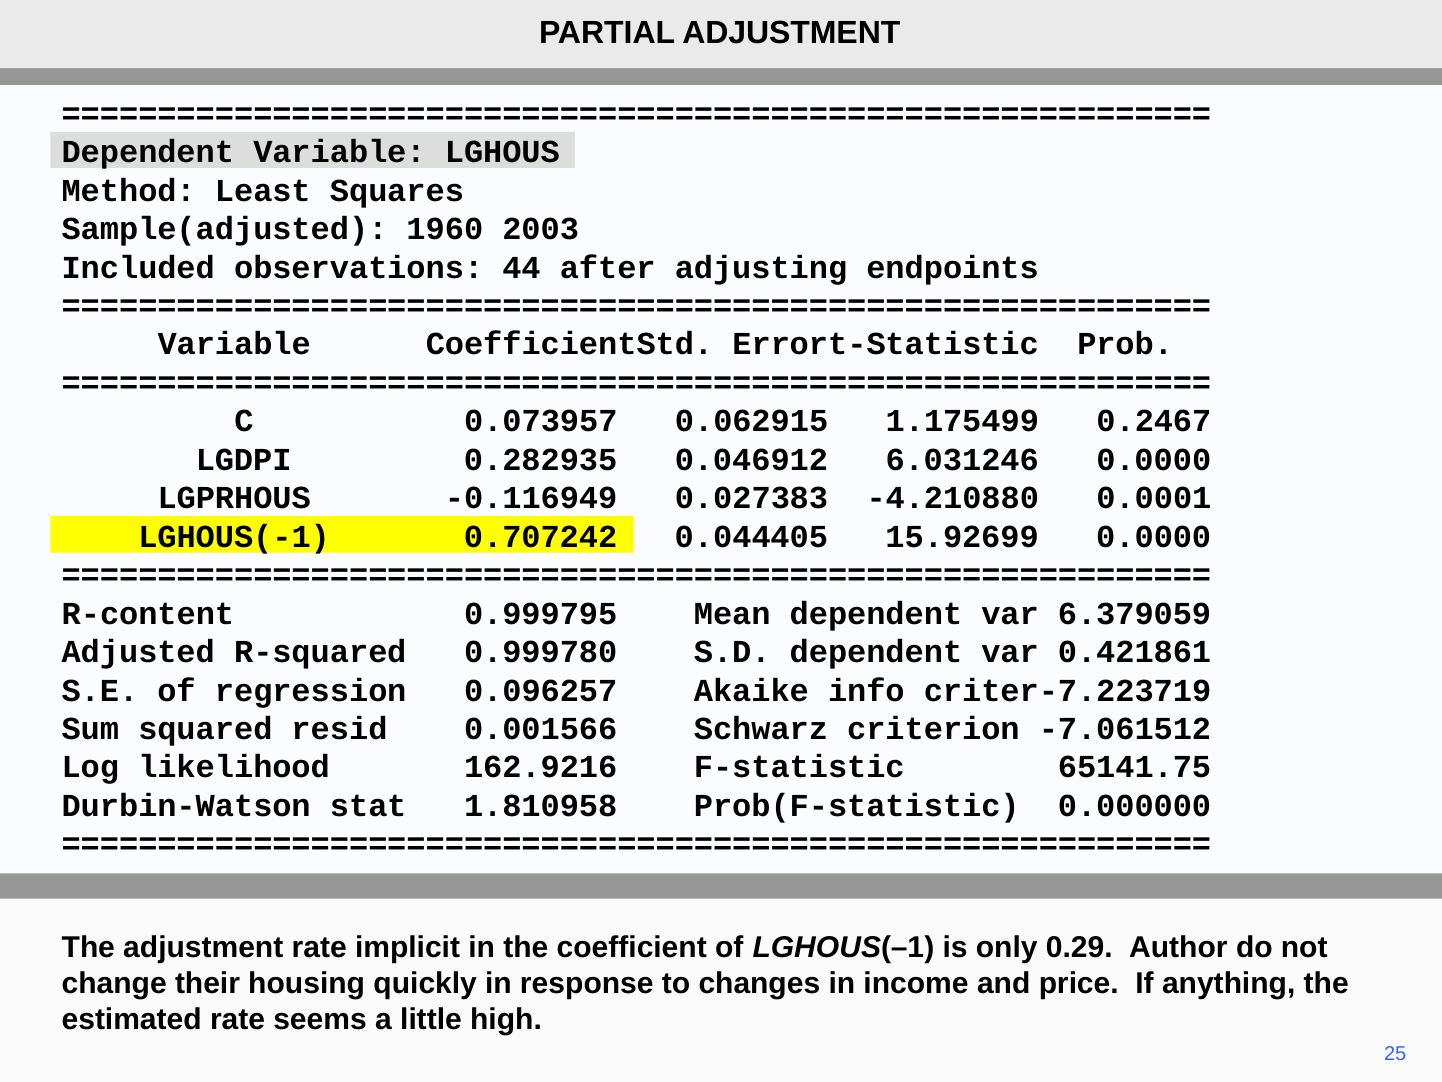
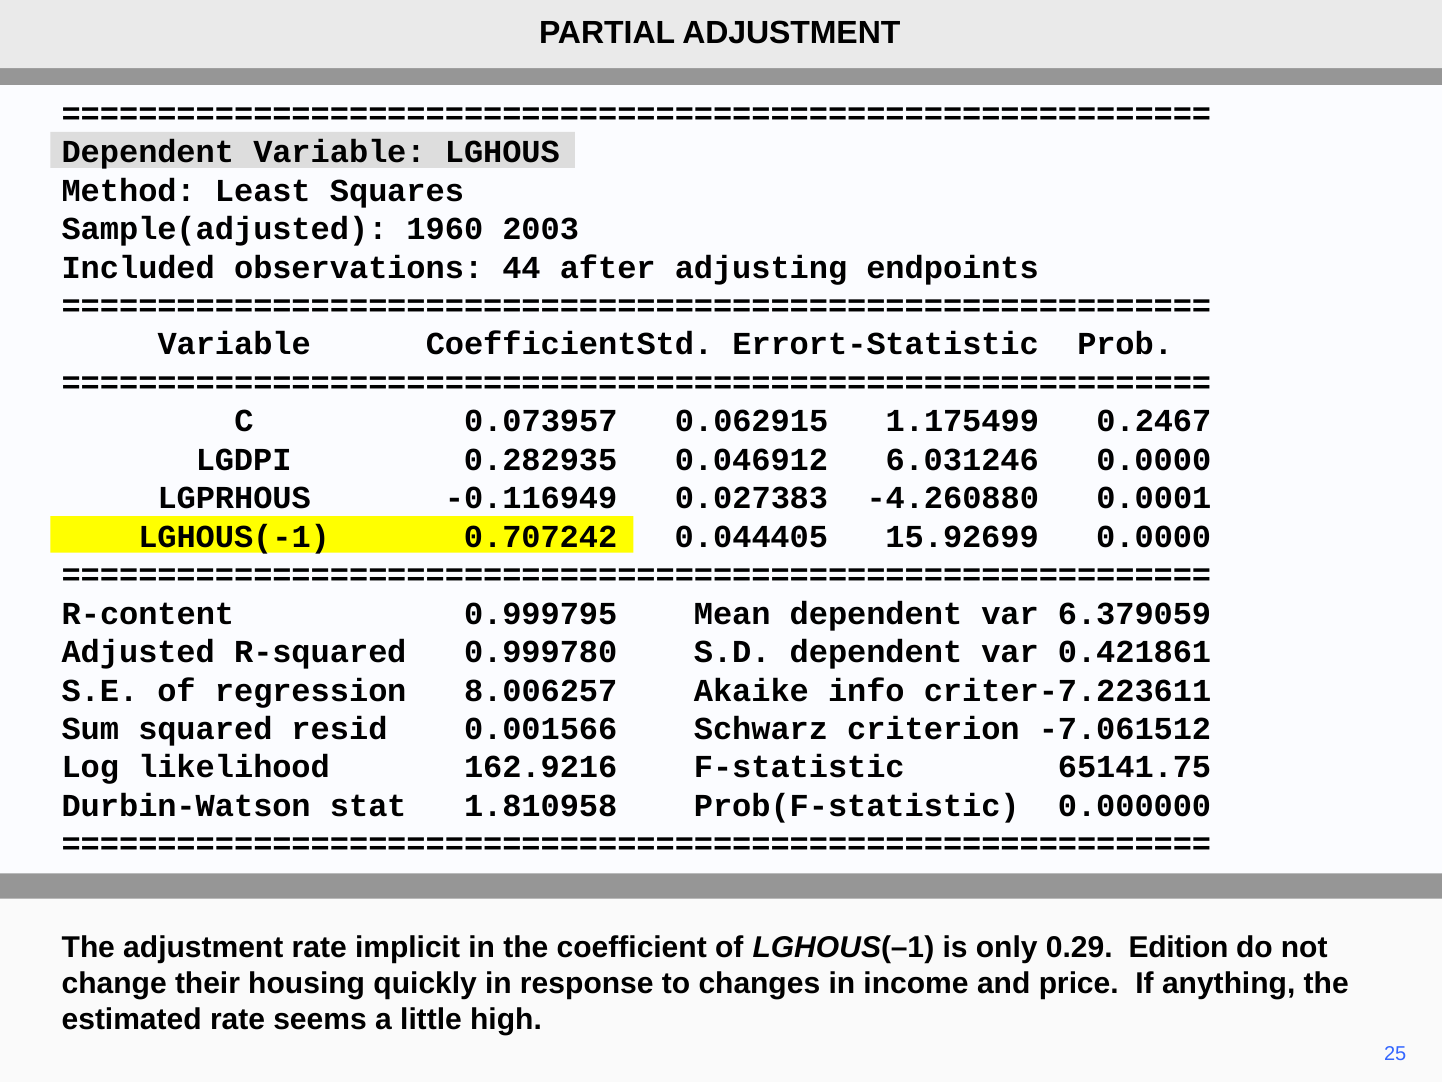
-4.210880: -4.210880 -> -4.260880 (953, 498)
0.096257: 0.096257 -> 8.006257 (541, 690)
criter-7.223719: criter-7.223719 -> criter-7.223611 (1068, 690)
Author: Author -> Edition (1179, 947)
